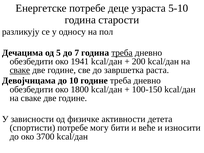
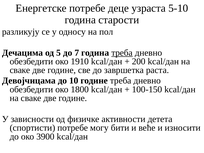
1941: 1941 -> 1910 (80, 61)
сваке underline: present -> none (20, 70)
3700: 3700 -> 3900 (45, 137)
